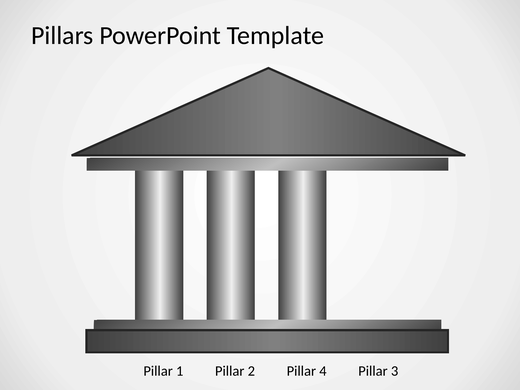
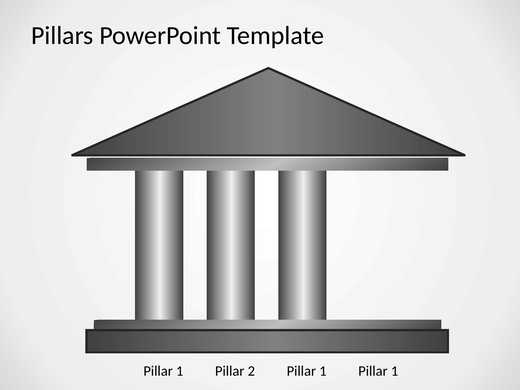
2 Pillar 4: 4 -> 1 (323, 371)
3: 3 -> 1 (395, 371)
